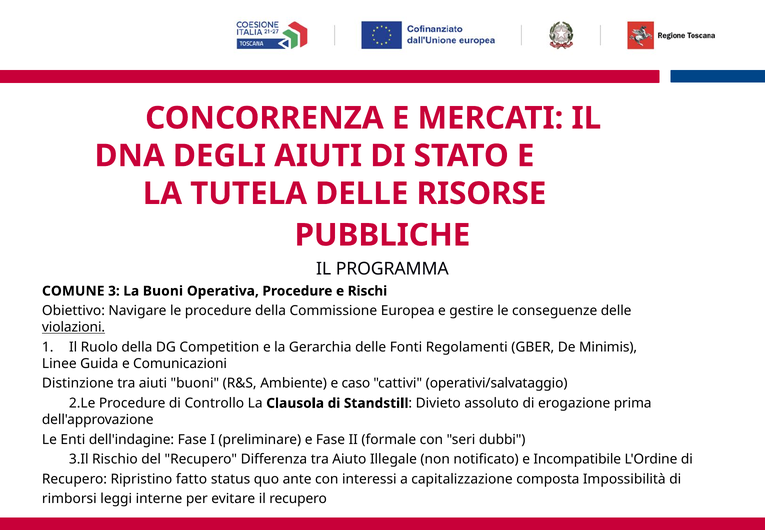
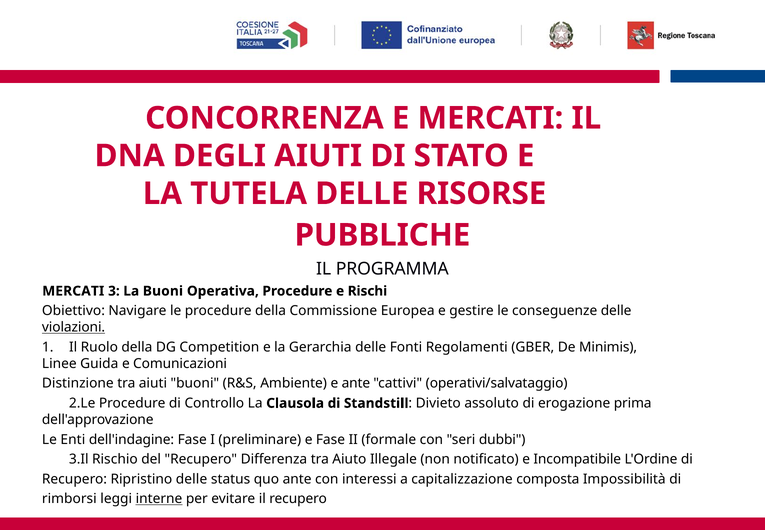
COMUNE: COMUNE -> MERCATI (73, 291)
e caso: caso -> ante (356, 383)
Ripristino fatto: fatto -> delle (192, 479)
interne underline: none -> present (159, 499)
